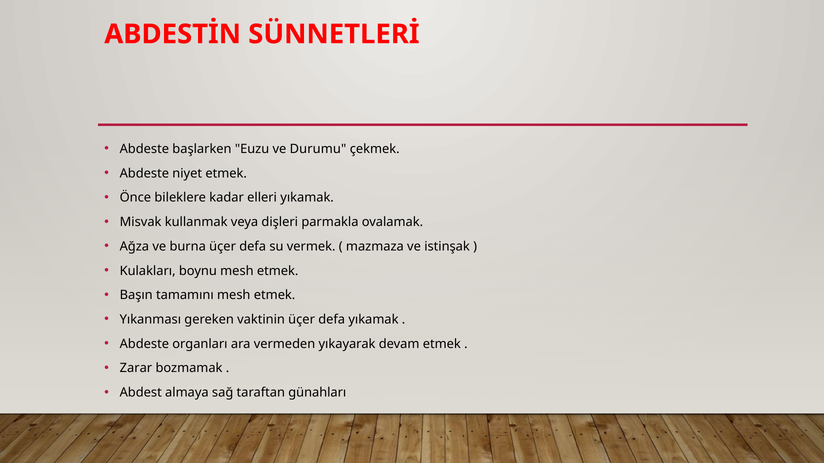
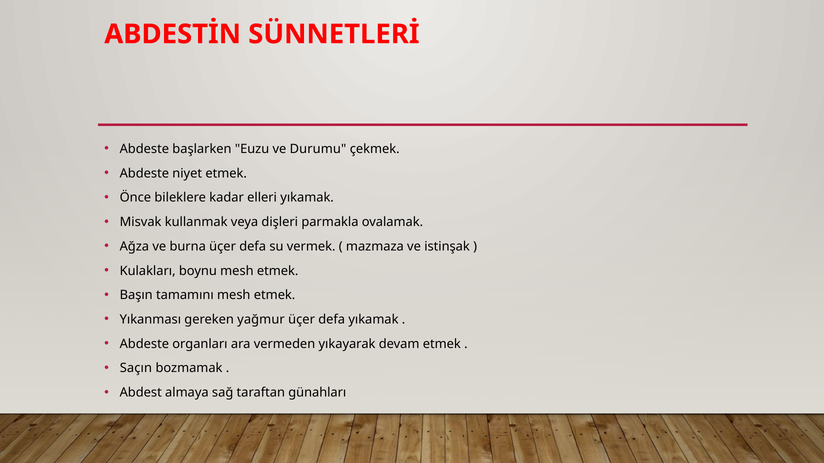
vaktinin: vaktinin -> yağmur (261, 320)
Zarar: Zarar -> Saçın (136, 369)
